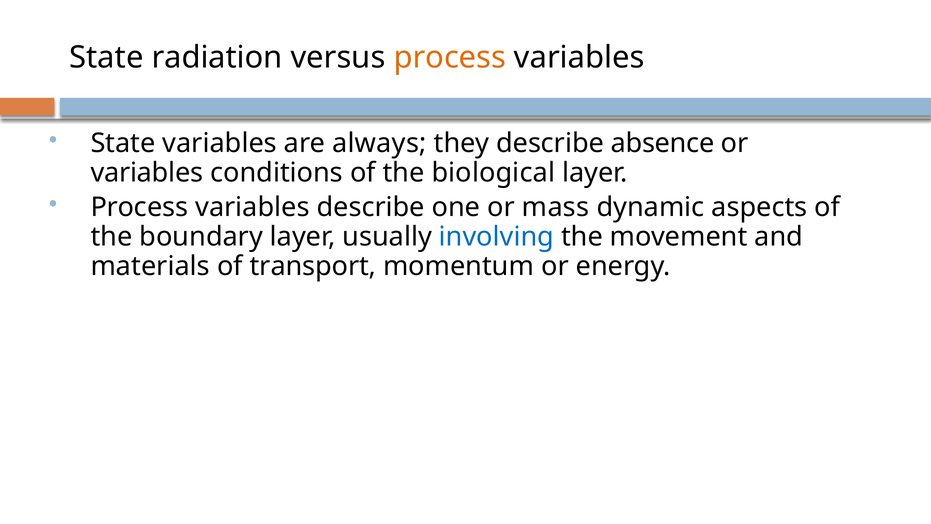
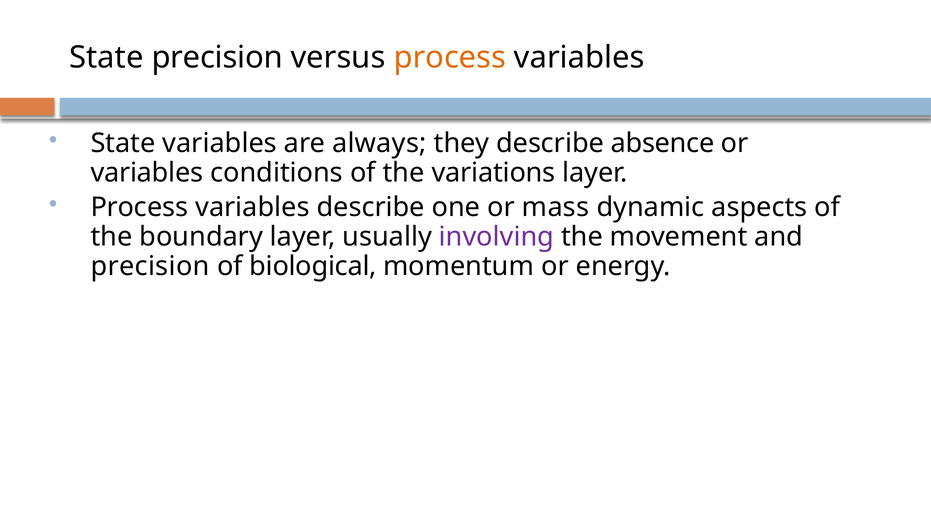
State radiation: radiation -> precision (217, 57)
biological: biological -> variations (493, 173)
involving colour: blue -> purple (497, 237)
materials: materials -> precision (150, 266)
transport: transport -> biological (313, 266)
